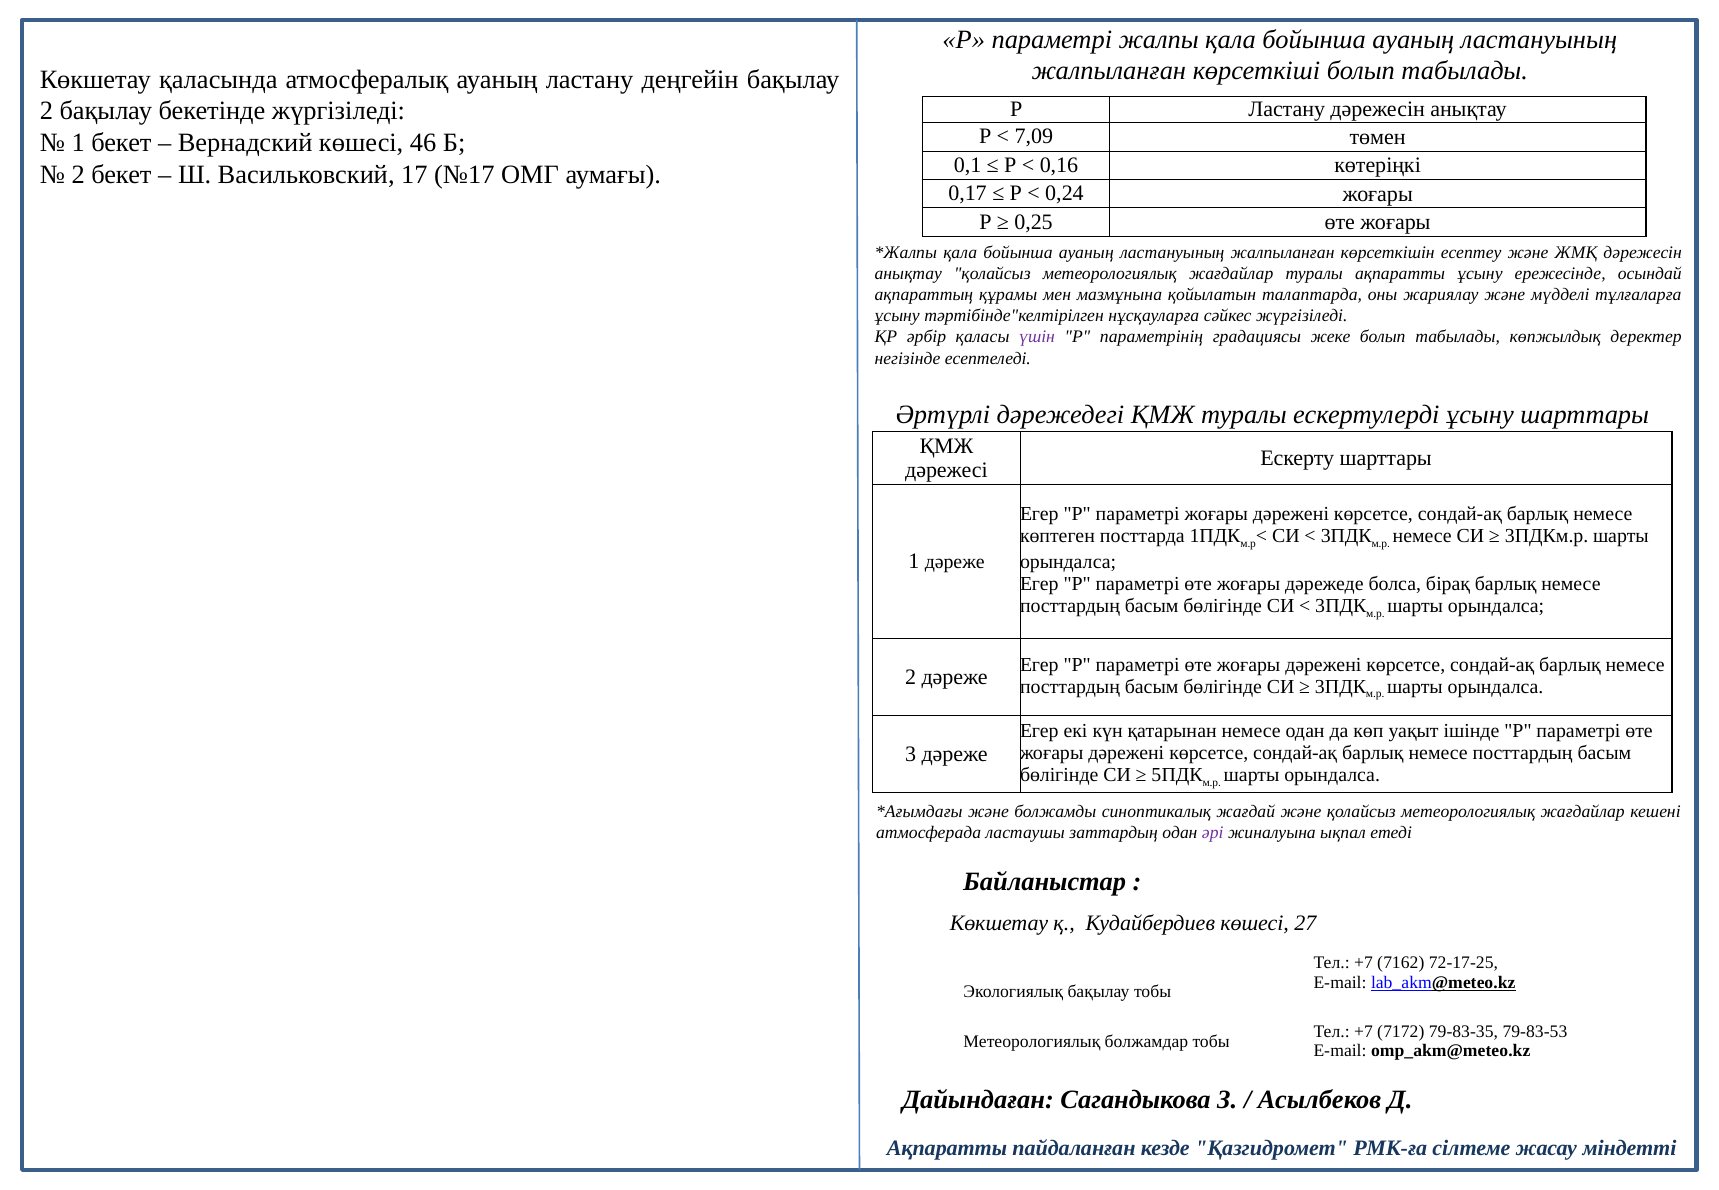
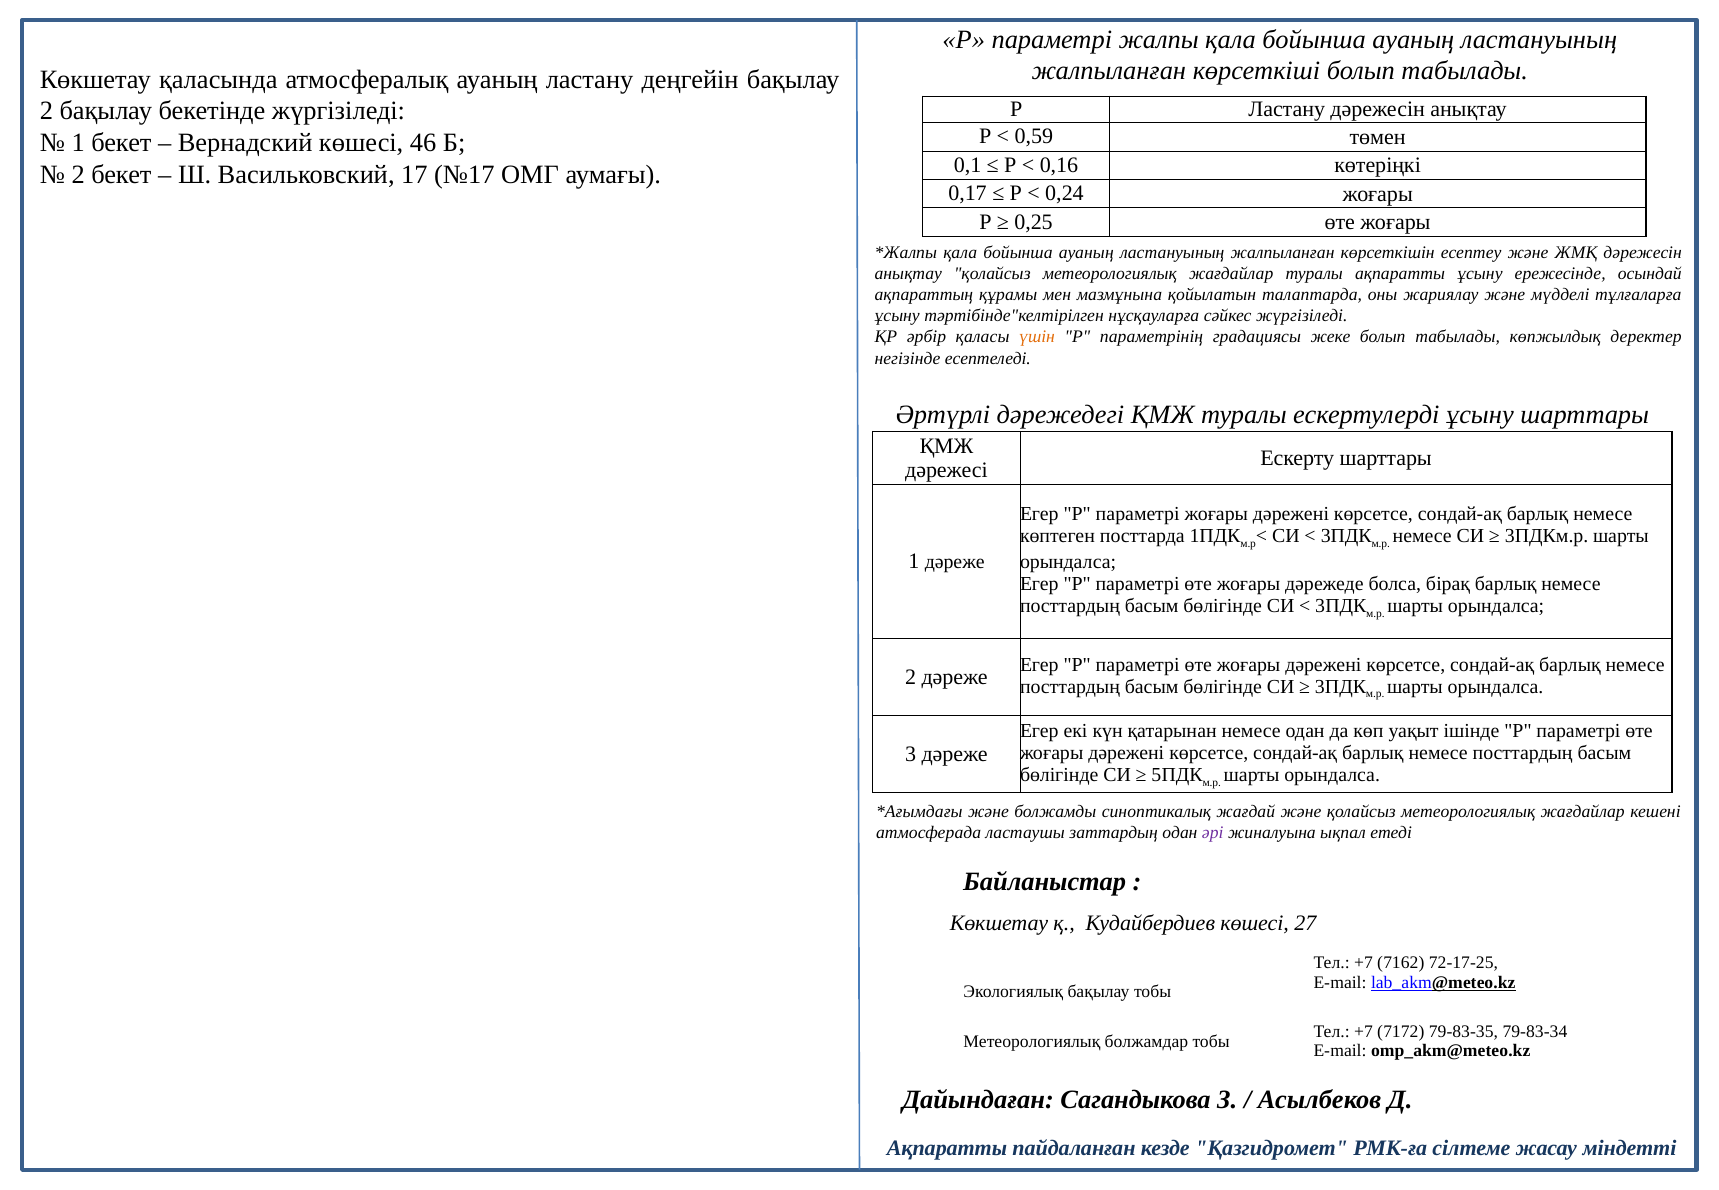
7,09: 7,09 -> 0,59 (1034, 137)
үшін colour: purple -> orange (1037, 337)
79-83-53: 79-83-53 -> 79-83-34 (1535, 1032)
